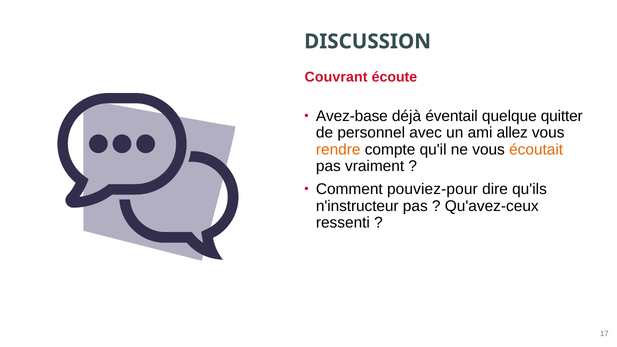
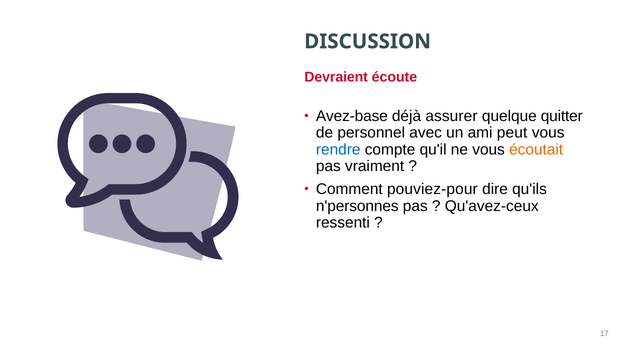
Couvrant: Couvrant -> Devraient (336, 77)
éventail: éventail -> assurer (451, 116)
allez: allez -> peut (512, 133)
rendre colour: orange -> blue (338, 150)
n'instructeur: n'instructeur -> n'personnes (357, 206)
